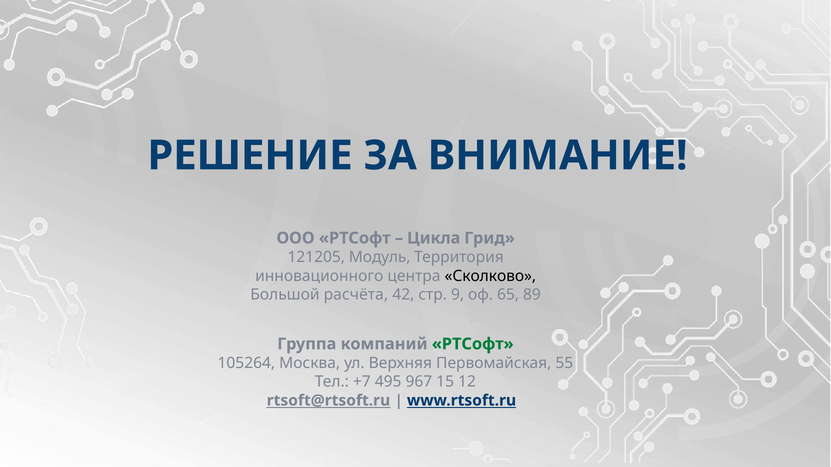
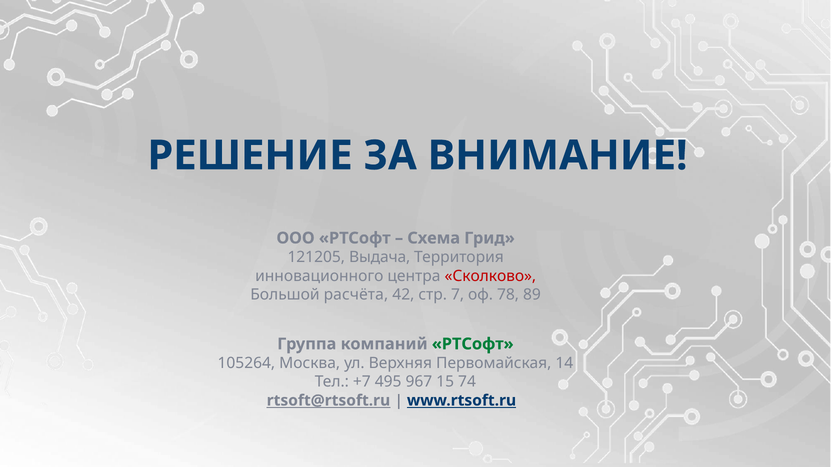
Цикла: Цикла -> Схема (434, 238)
Модуль: Модуль -> Выдача (380, 257)
Сколково colour: black -> red (490, 276)
9: 9 -> 7 (458, 295)
65: 65 -> 78 (508, 295)
55: 55 -> 14 (564, 363)
12: 12 -> 74 (467, 382)
